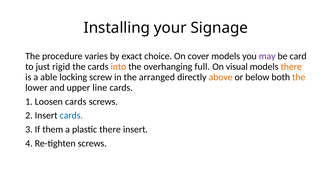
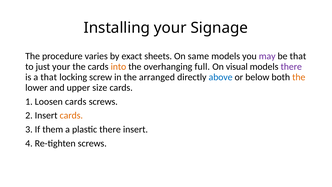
choice: choice -> sheets (158, 56)
cover: cover -> same (198, 56)
be card: card -> that (298, 56)
just rigid: rigid -> your (61, 67)
there colour: orange -> purple (291, 67)
a able: able -> that (49, 77)
above colour: orange -> blue (221, 77)
line: line -> size (100, 88)
cards colour: blue -> orange (71, 115)
